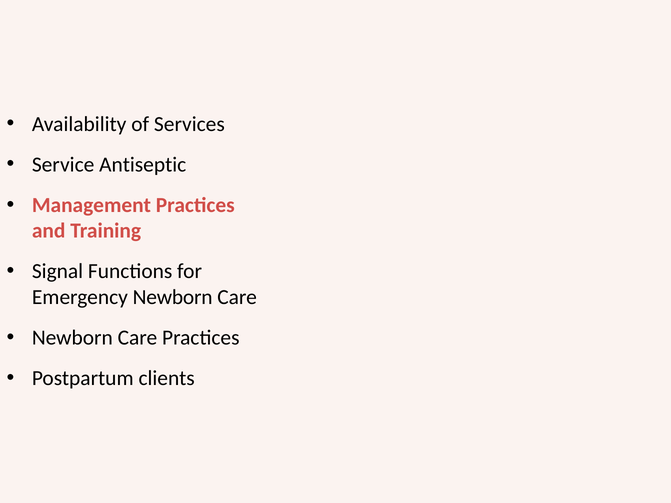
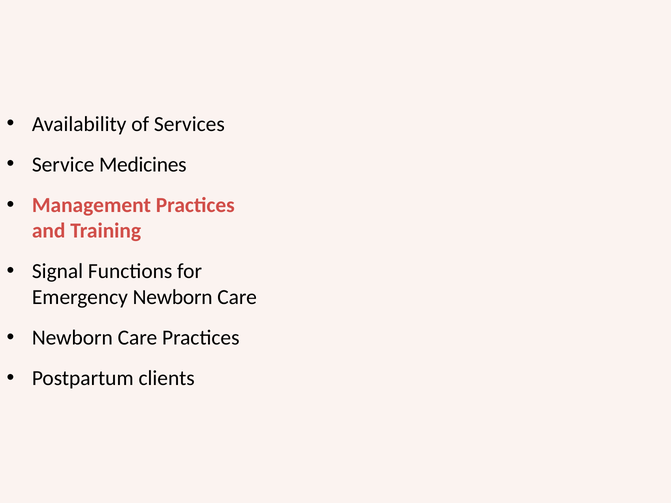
Antiseptic: Antiseptic -> Medicines (143, 165)
